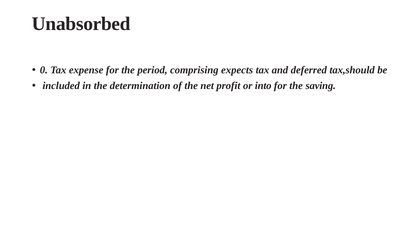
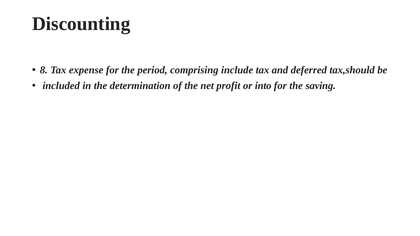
Unabsorbed: Unabsorbed -> Discounting (81, 24)
0: 0 -> 8 (44, 70)
expects: expects -> include (237, 70)
